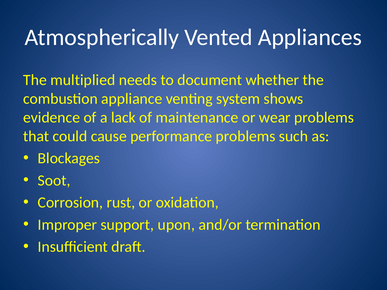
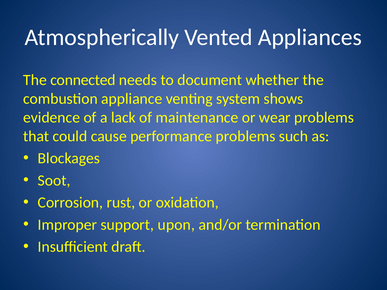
multiplied: multiplied -> connected (83, 80)
